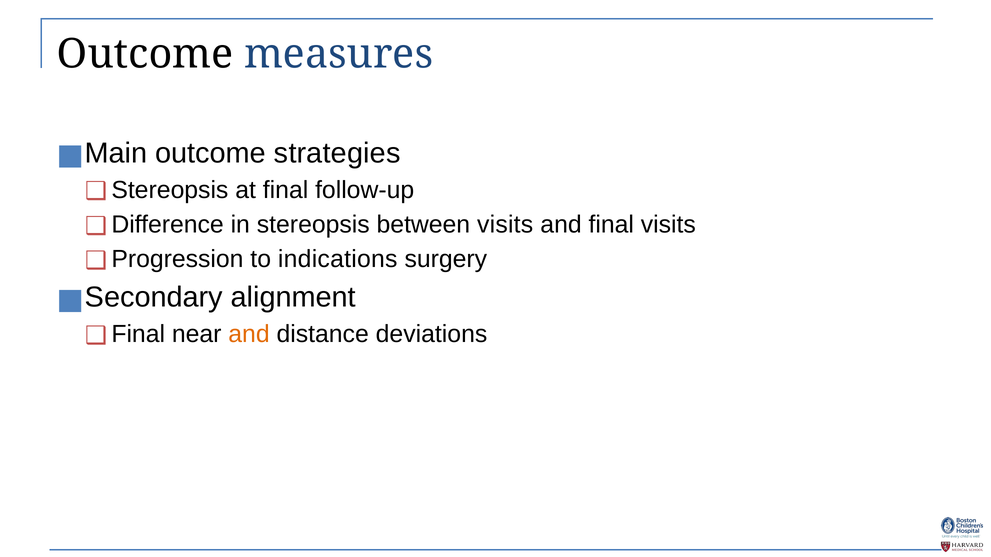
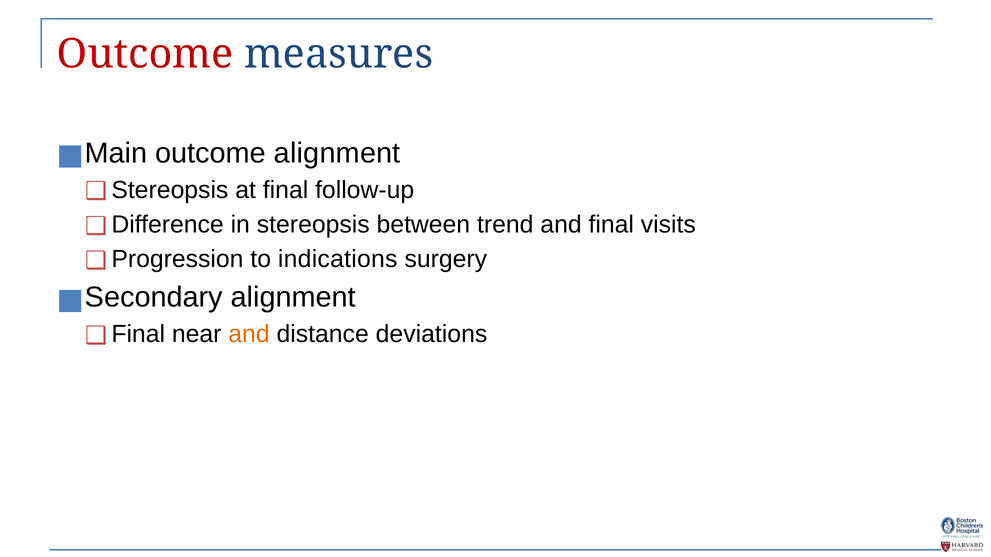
Outcome colour: black -> red (145, 54)
outcome strategies: strategies -> alignment (337, 153)
between visits: visits -> trend (505, 225)
